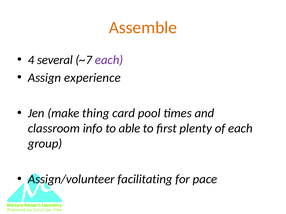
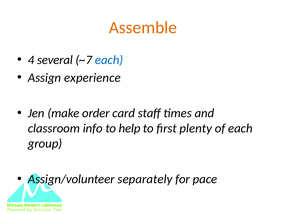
each colour: purple -> blue (109, 60)
thing: thing -> order (96, 113)
pool: pool -> staff (149, 113)
able: able -> help (130, 129)
facilitating: facilitating -> separately (145, 180)
